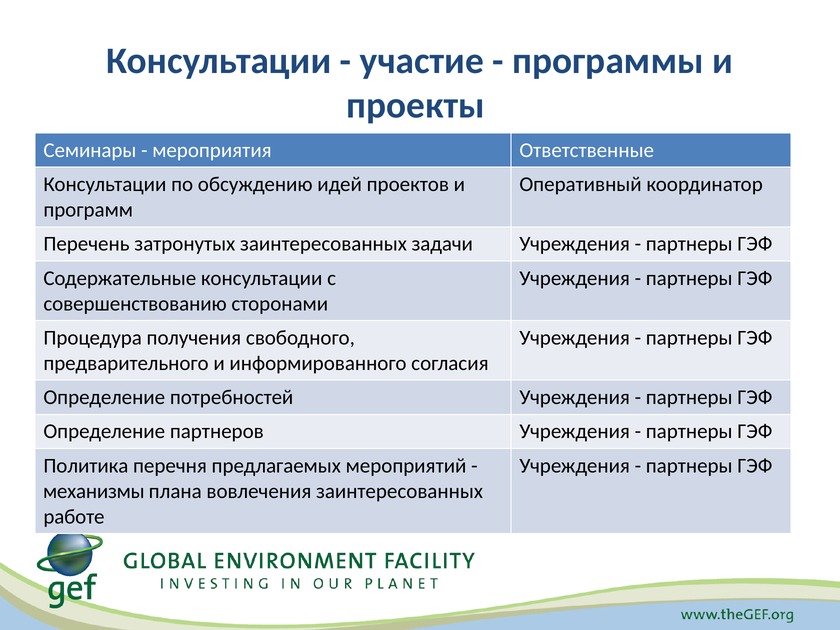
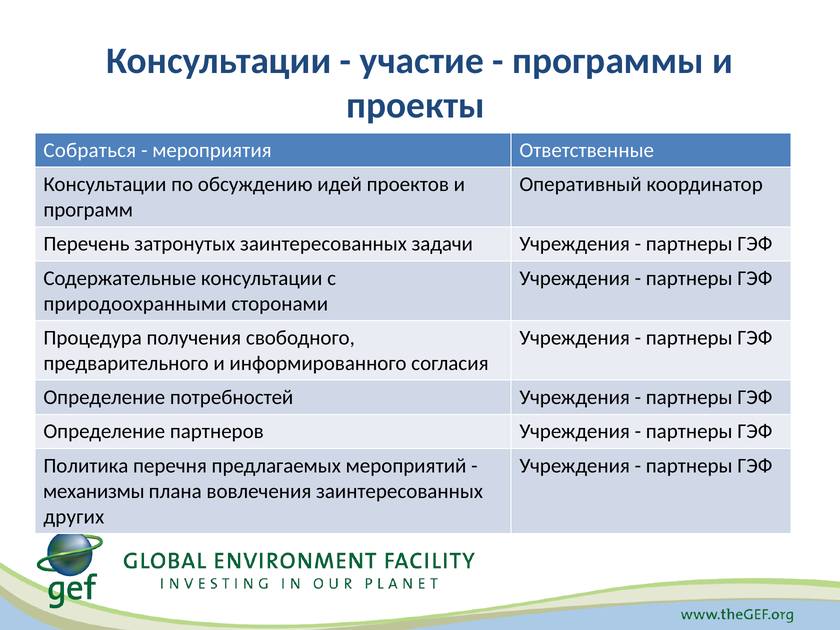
Семинары: Семинары -> Собраться (90, 150)
совершенствованию: совершенствованию -> природоохранными (135, 304)
работе: работе -> других (74, 517)
